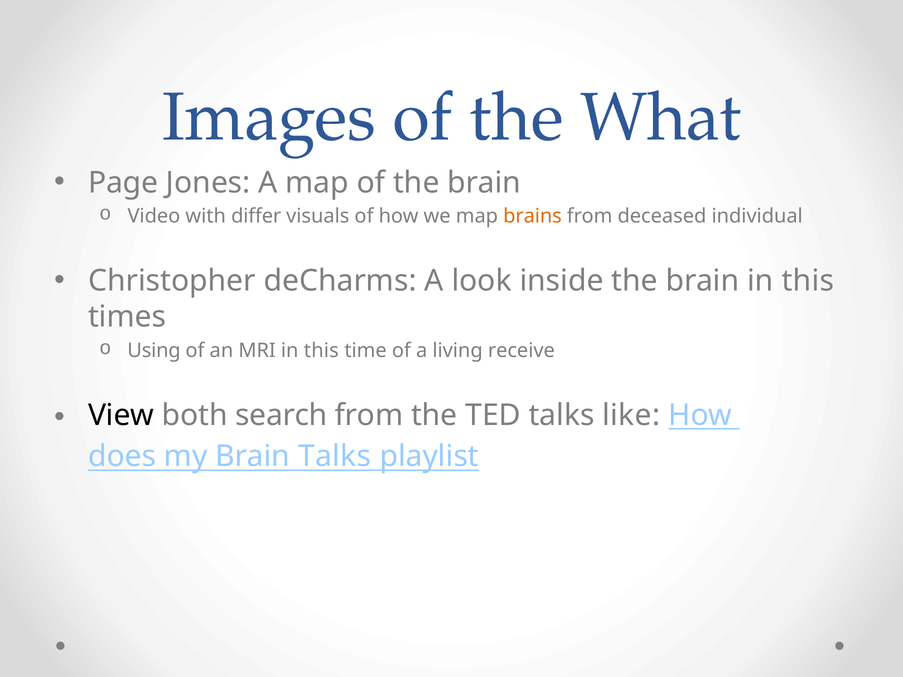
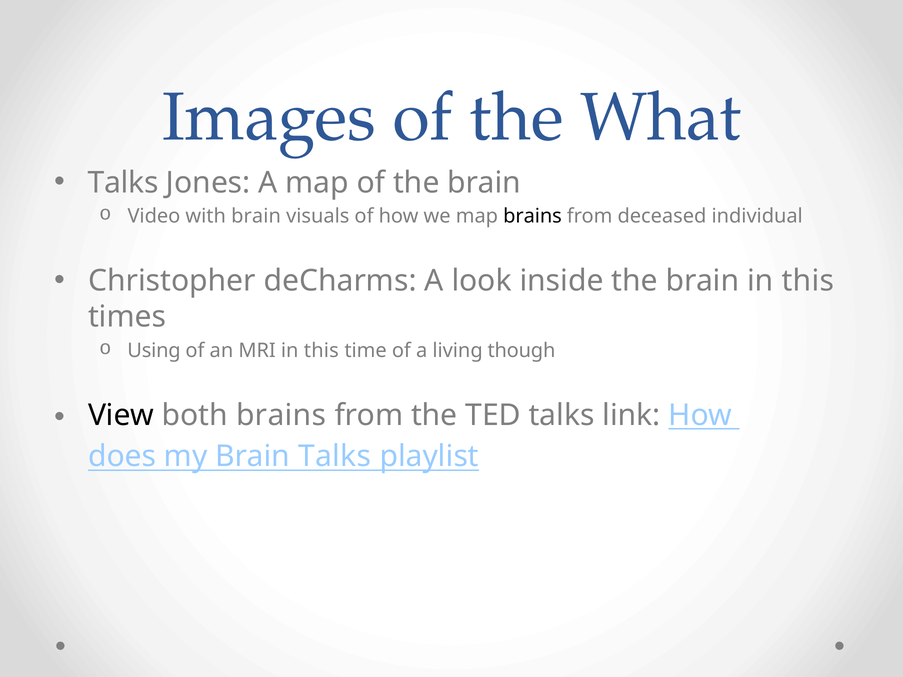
Page: Page -> Talks (123, 183)
with differ: differ -> brain (256, 216)
brains colour: orange -> black (533, 216)
receive: receive -> though (521, 351)
both search: search -> brains (281, 415)
like: like -> link (631, 415)
